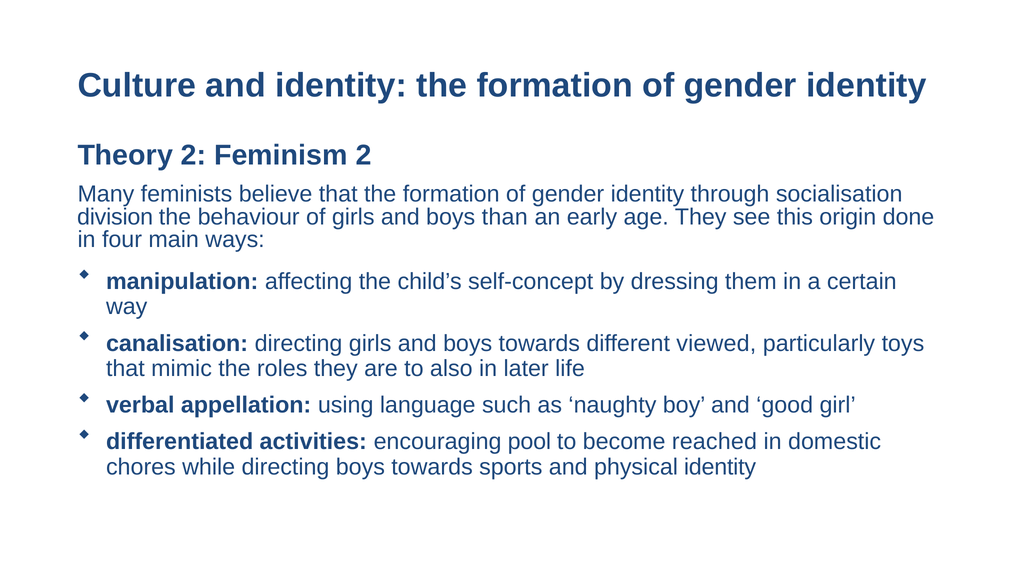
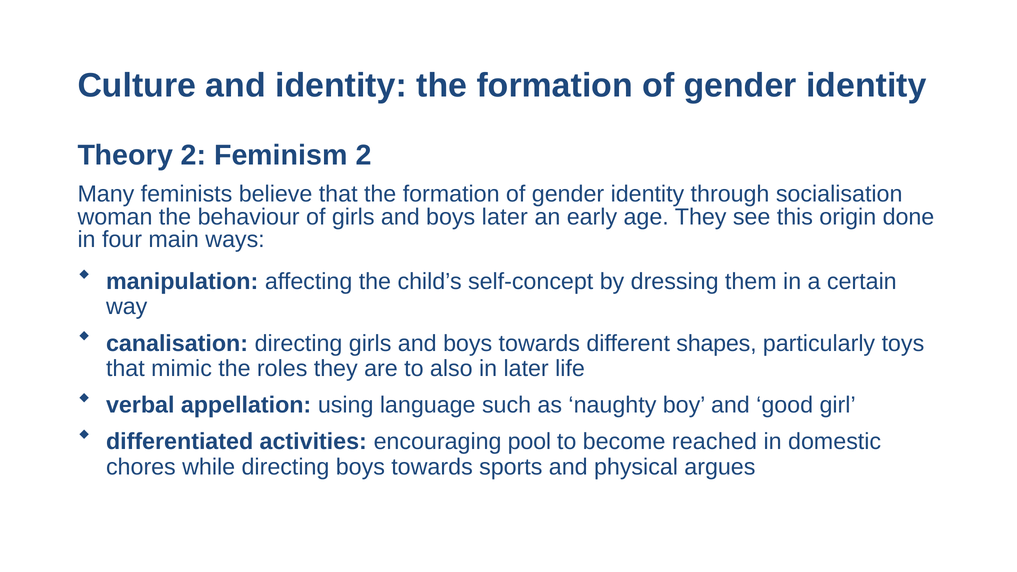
division: division -> woman (115, 217)
boys than: than -> later (505, 217)
viewed: viewed -> shapes (716, 343)
physical identity: identity -> argues (720, 467)
